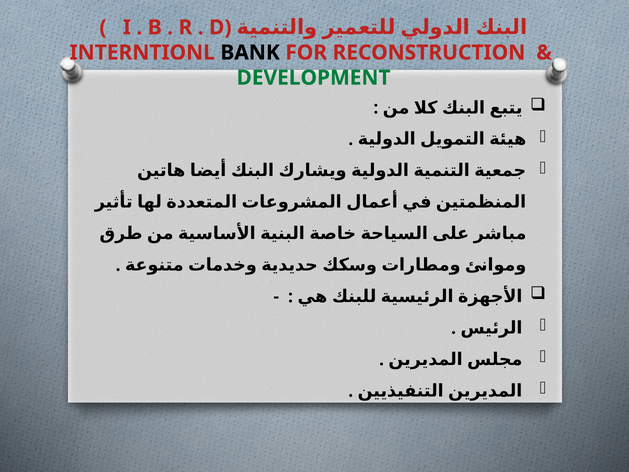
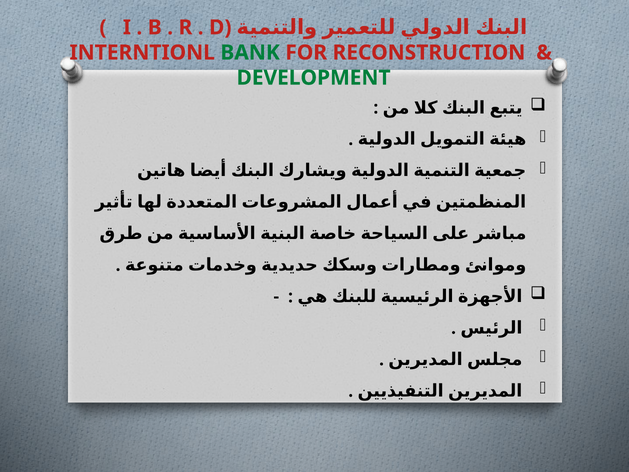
BANK colour: black -> green (250, 53)
